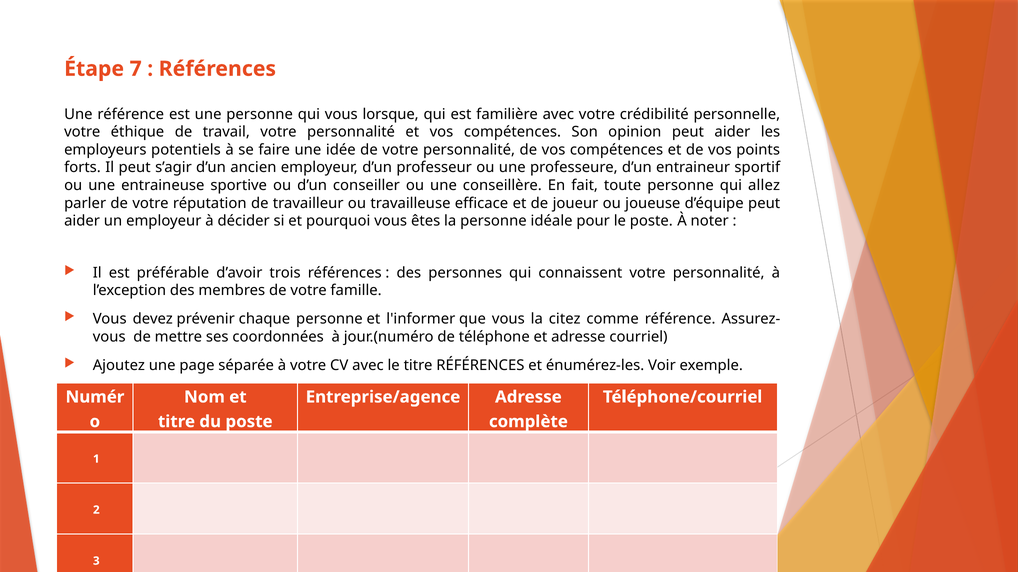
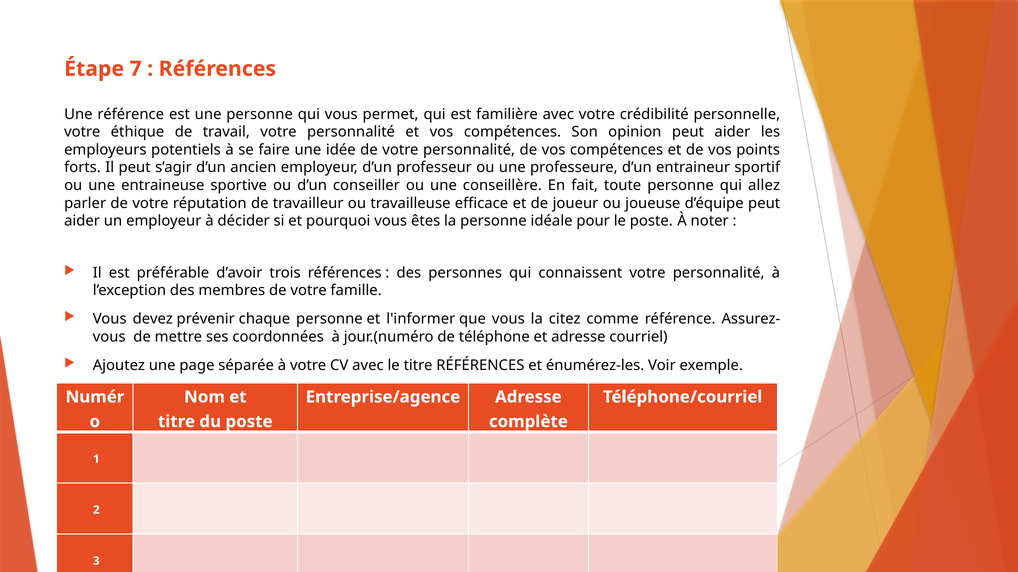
lorsque: lorsque -> permet (391, 114)
